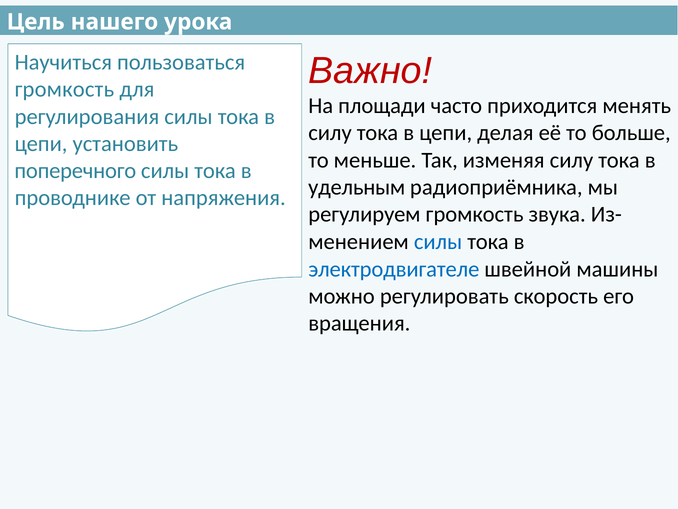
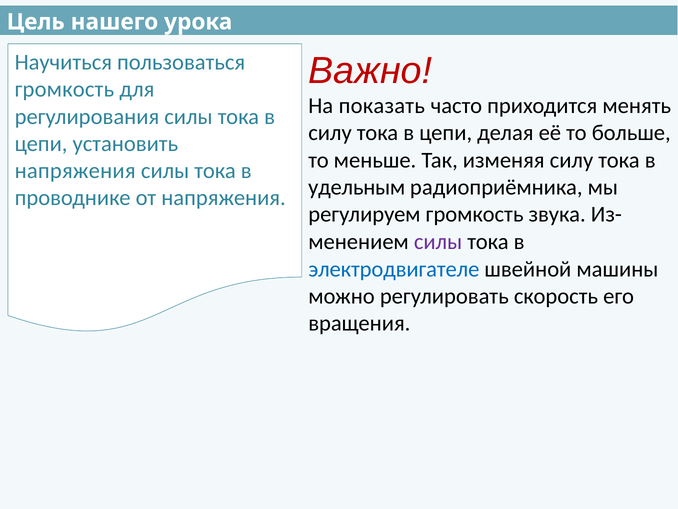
площади: площади -> показать (382, 106)
поперечного: поперечного -> напряжения (75, 171)
силы colour: blue -> purple (438, 242)
